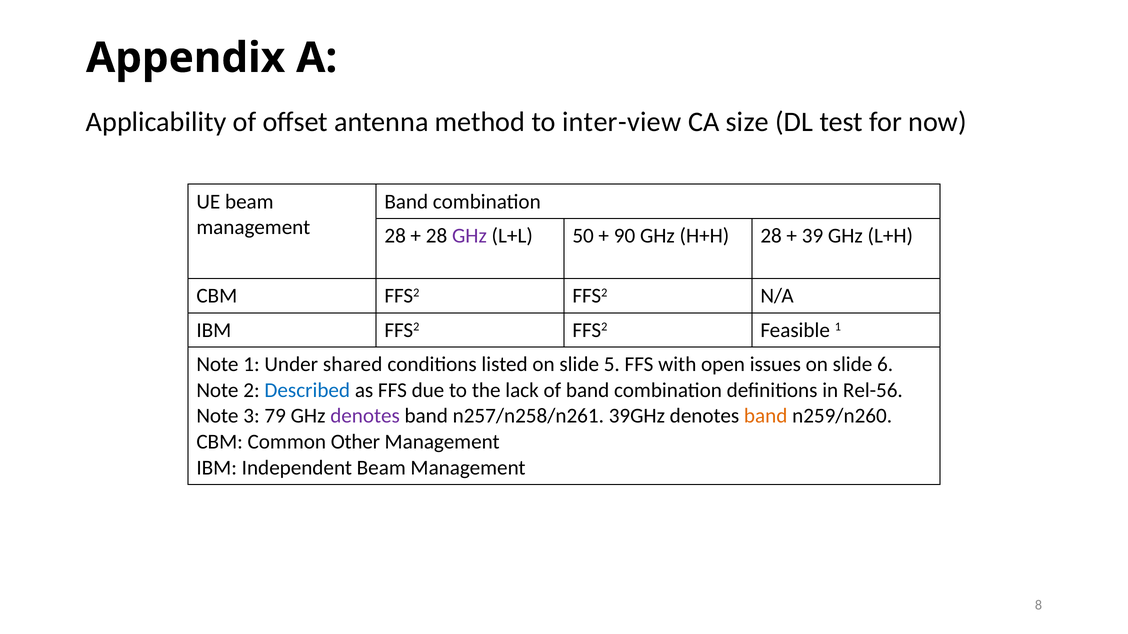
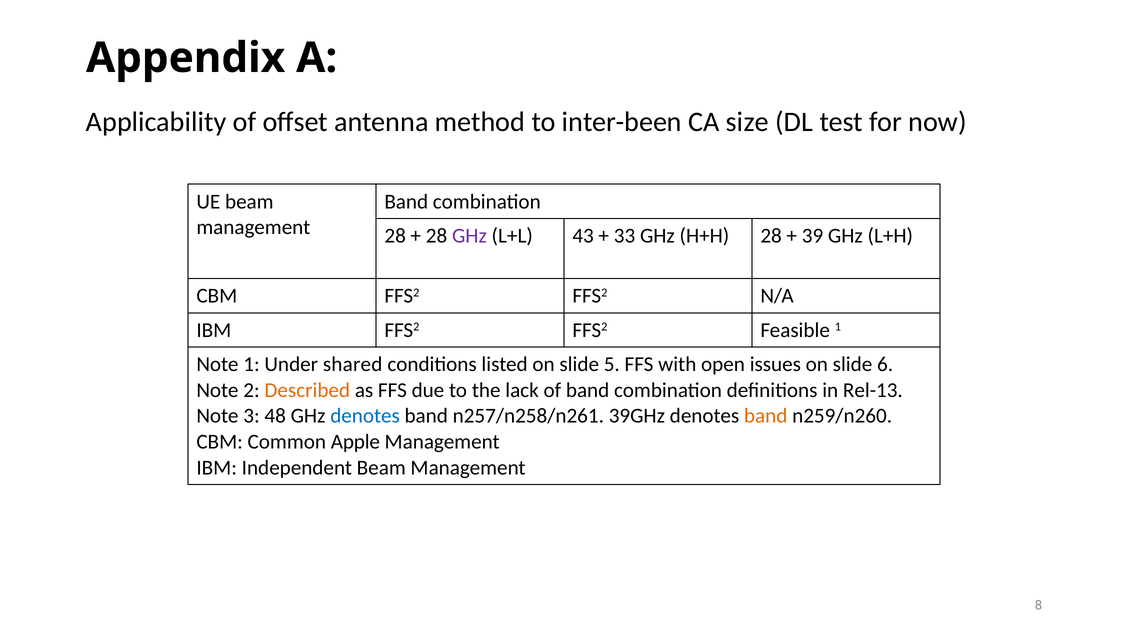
inter-view: inter-view -> inter-been (622, 122)
50: 50 -> 43 (583, 236)
90: 90 -> 33 (625, 236)
Described colour: blue -> orange (307, 391)
Rel-56: Rel-56 -> Rel-13 (873, 391)
79: 79 -> 48 (275, 416)
denotes colour: purple -> blue (365, 416)
Other: Other -> Apple (355, 442)
